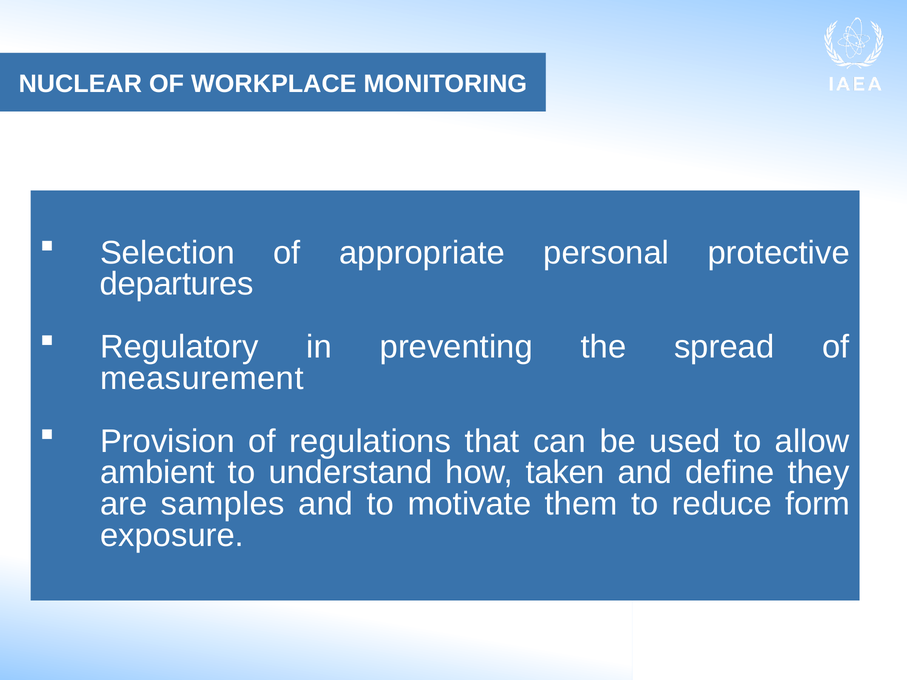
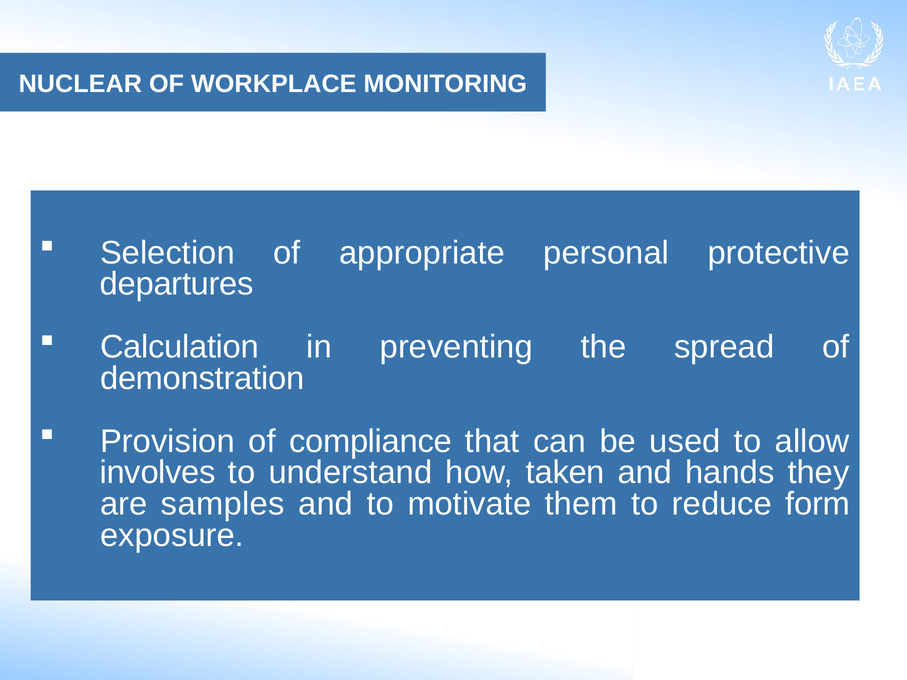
Regulatory: Regulatory -> Calculation (179, 347)
measurement: measurement -> demonstration (202, 379)
regulations: regulations -> compliance (371, 441)
ambient: ambient -> involves (158, 473)
define: define -> hands (730, 473)
